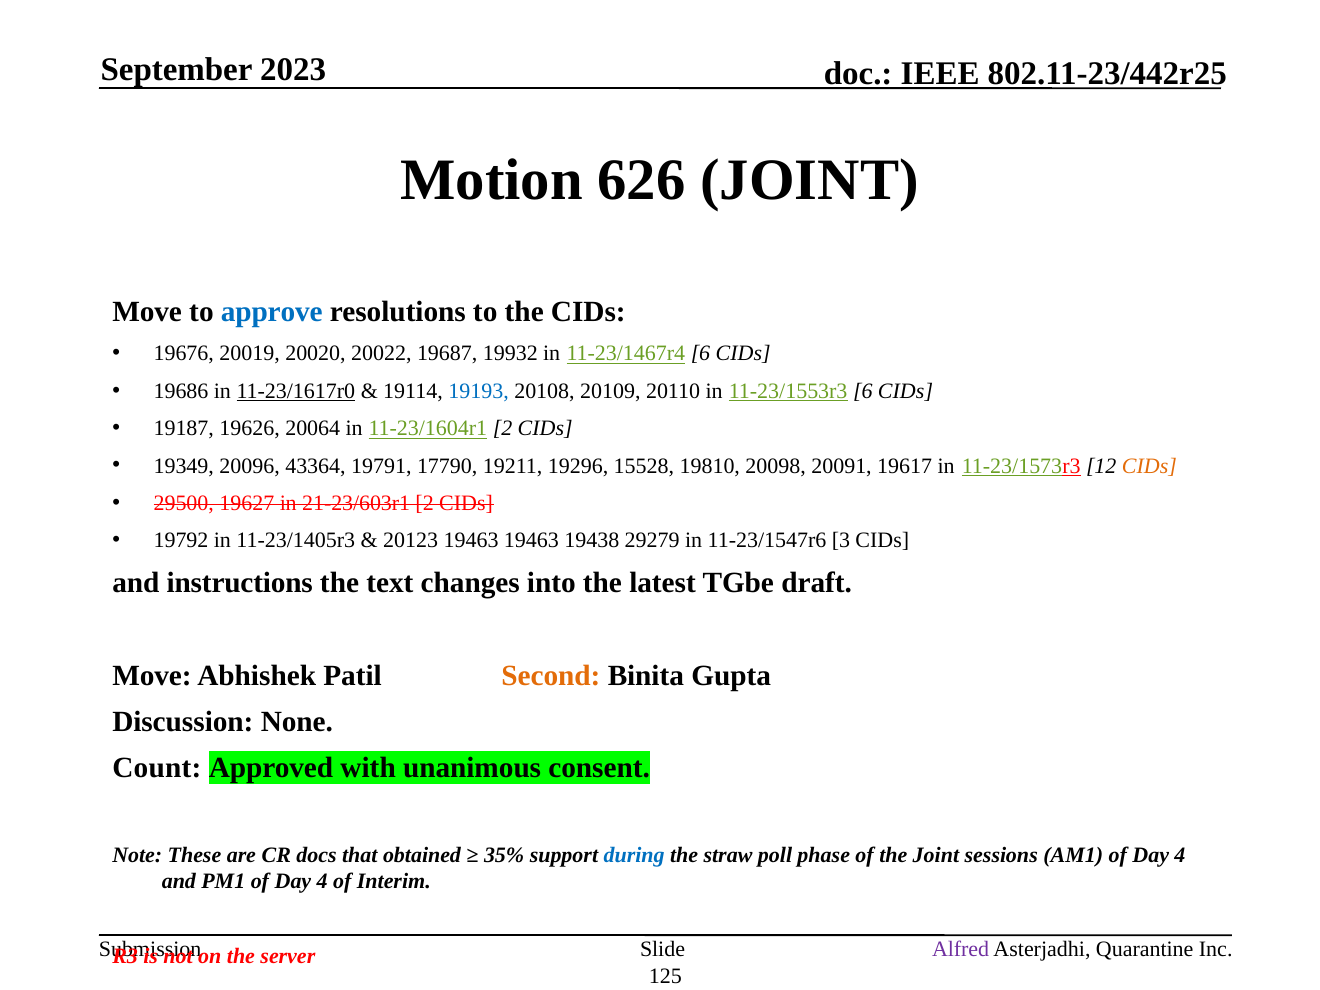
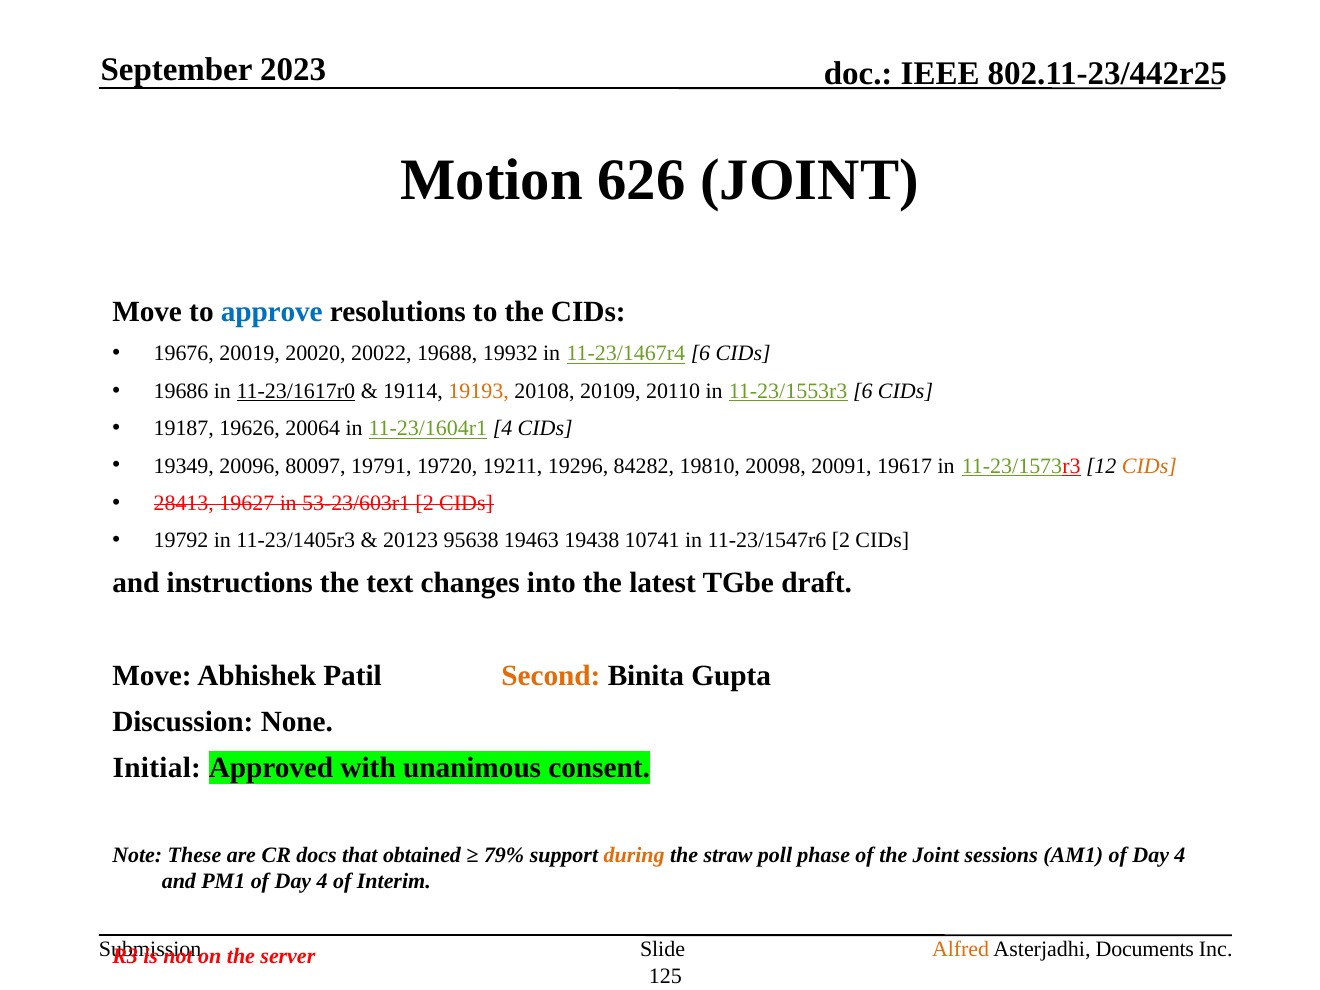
19687: 19687 -> 19688 (447, 354)
19193 colour: blue -> orange (479, 391)
11-23/1604r1 2: 2 -> 4 (503, 428)
43364: 43364 -> 80097 (315, 466)
17790: 17790 -> 19720 (447, 466)
15528: 15528 -> 84282 (644, 466)
29500: 29500 -> 28413 (184, 503)
21-23/603r1: 21-23/603r1 -> 53-23/603r1 (356, 503)
20123 19463: 19463 -> 95638 (471, 541)
29279: 29279 -> 10741 (652, 541)
11-23/1547r6 3: 3 -> 2 (841, 541)
Count: Count -> Initial (157, 768)
35%: 35% -> 79% (504, 855)
during colour: blue -> orange (634, 855)
Alfred colour: purple -> orange (961, 949)
Quarantine: Quarantine -> Documents (1145, 949)
